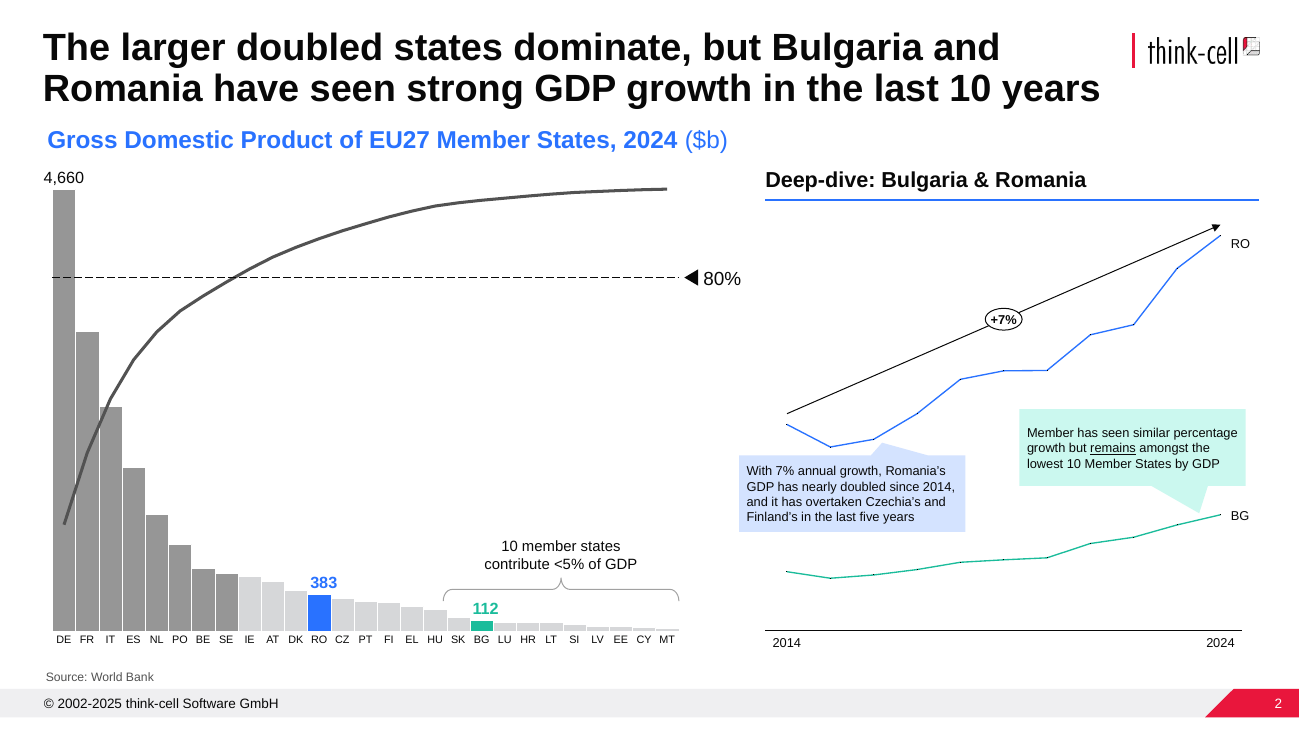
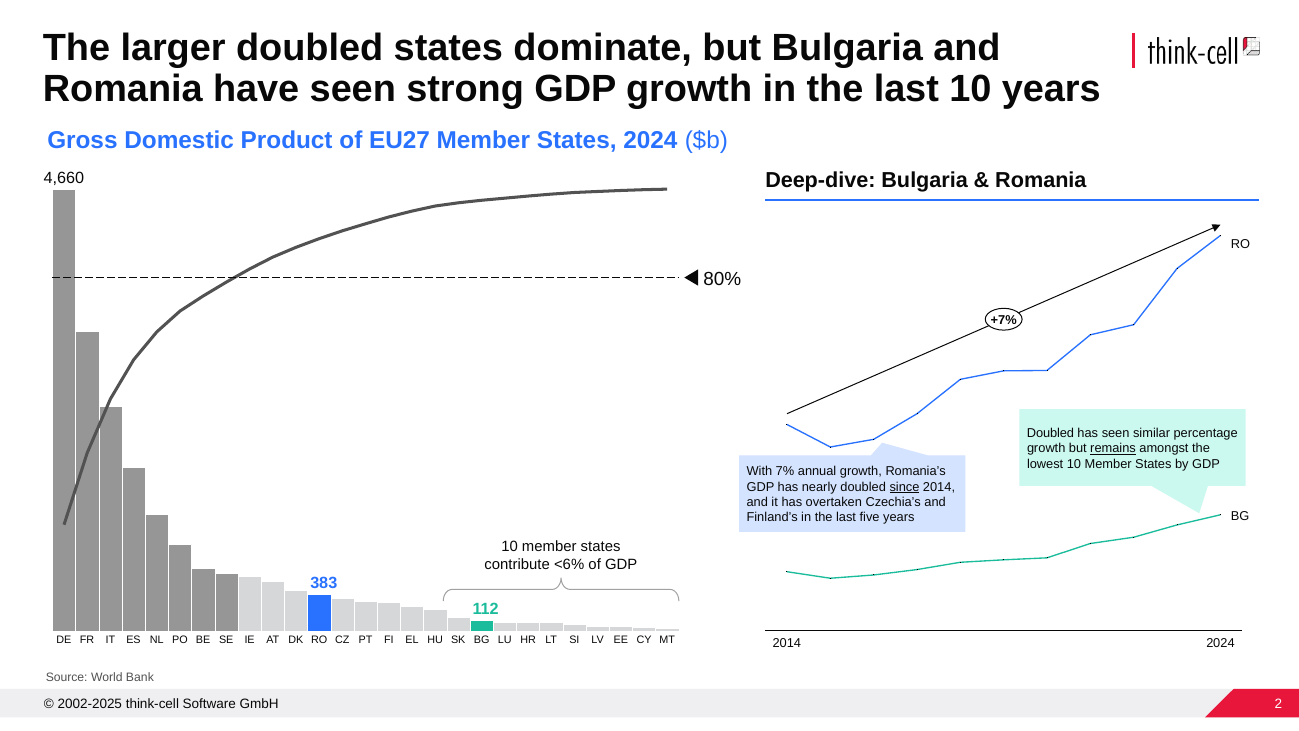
Member: Member -> Doubled (1051, 433)
since underline: none -> present (904, 487)
<5%: <5% -> <6% (569, 564)
